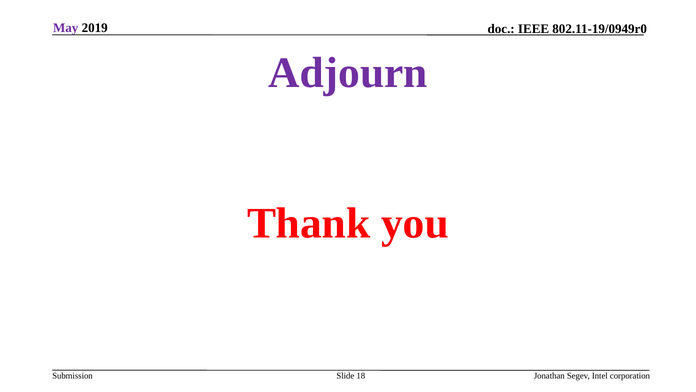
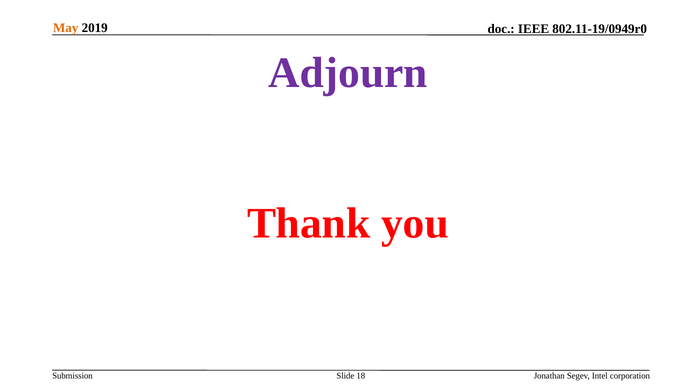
May colour: purple -> orange (66, 28)
